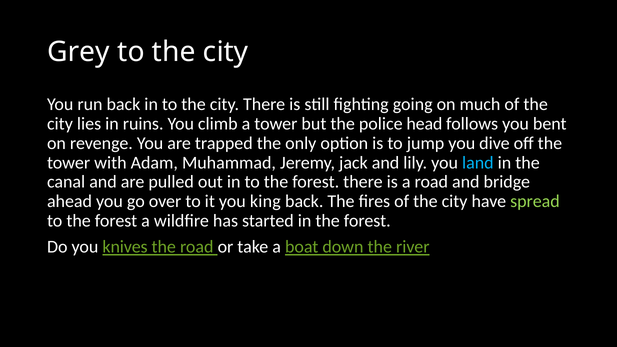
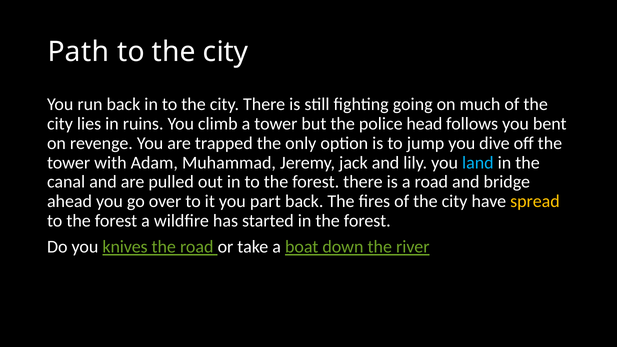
Grey: Grey -> Path (78, 52)
king: king -> part (265, 202)
spread colour: light green -> yellow (535, 202)
